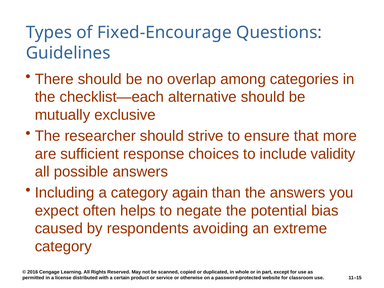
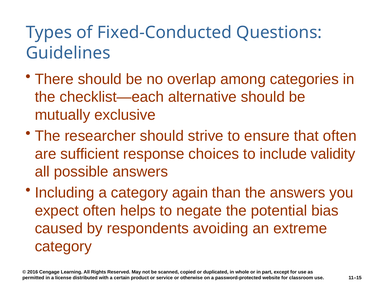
Fixed-Encourage: Fixed-Encourage -> Fixed-Conducted (164, 33)
that more: more -> often (340, 136)
